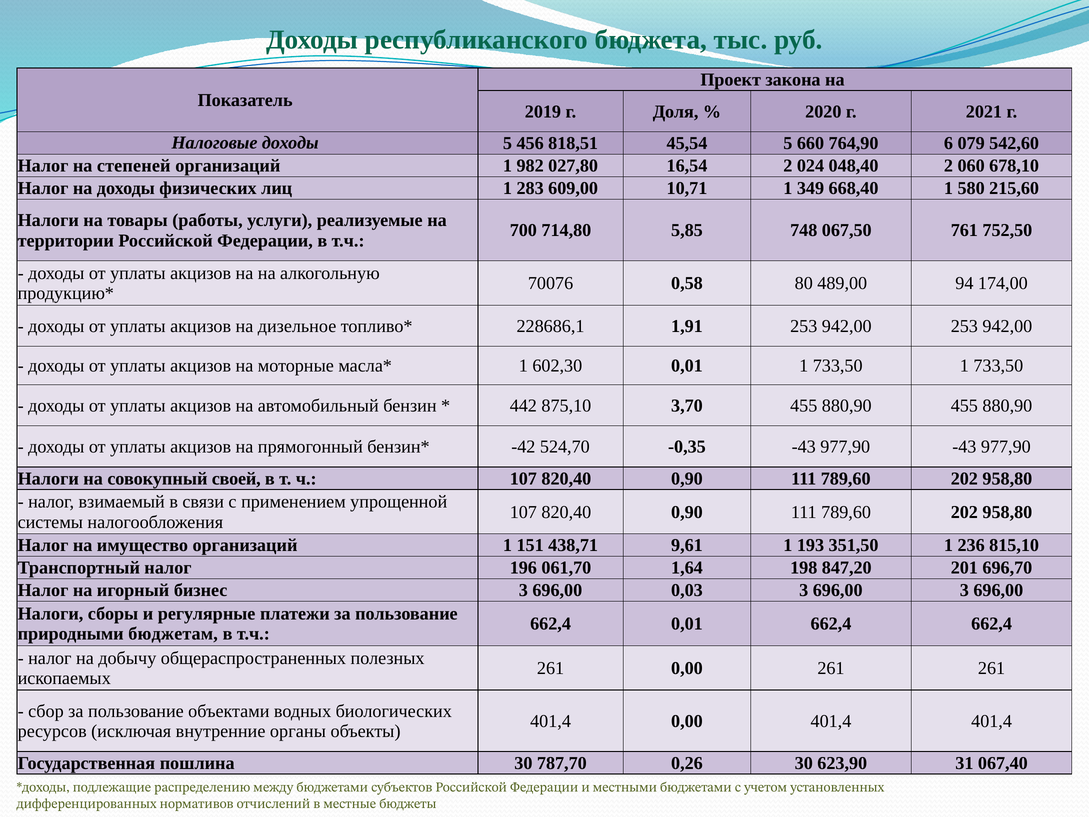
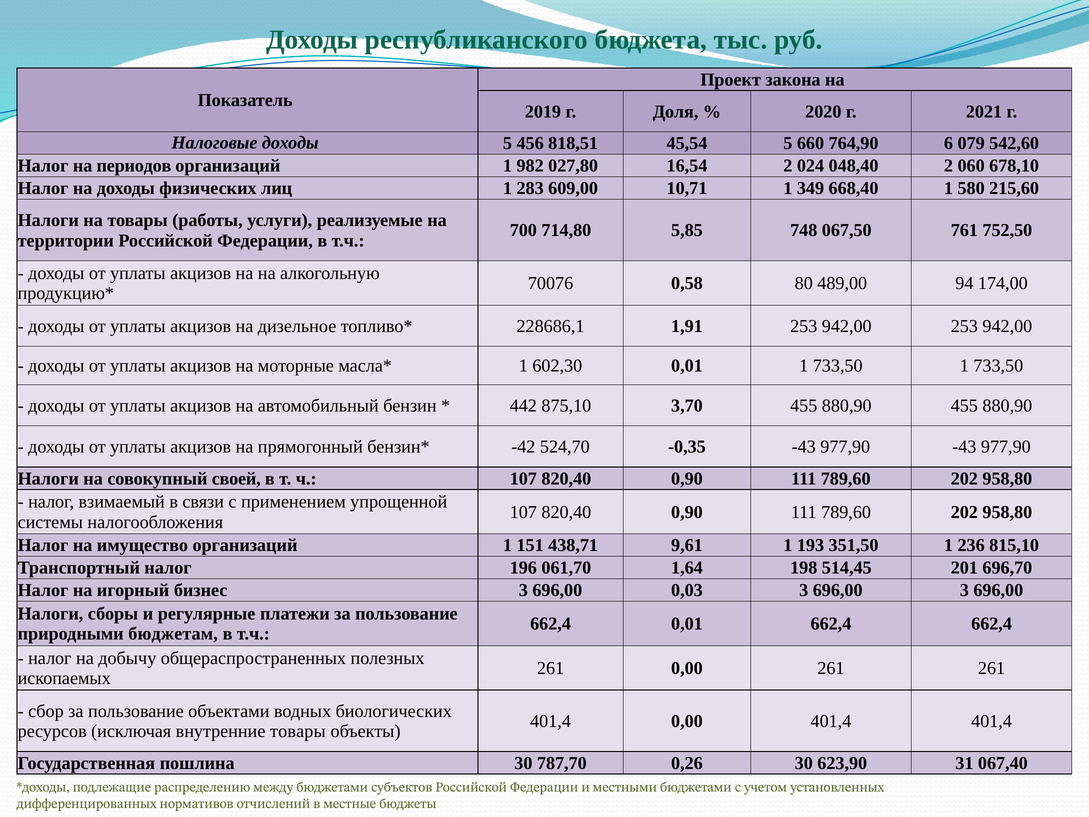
степеней: степеней -> периодов (134, 166)
847,20: 847,20 -> 514,45 (847, 568)
внутренние органы: органы -> товары (298, 731)
